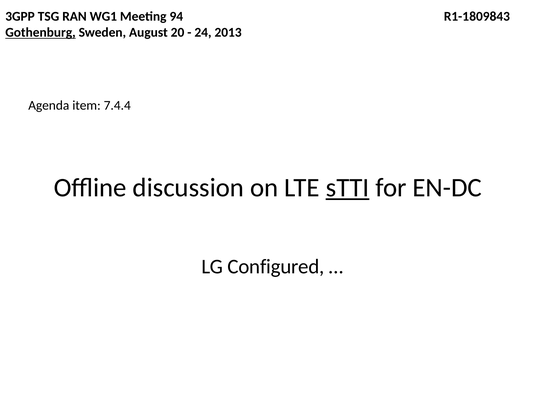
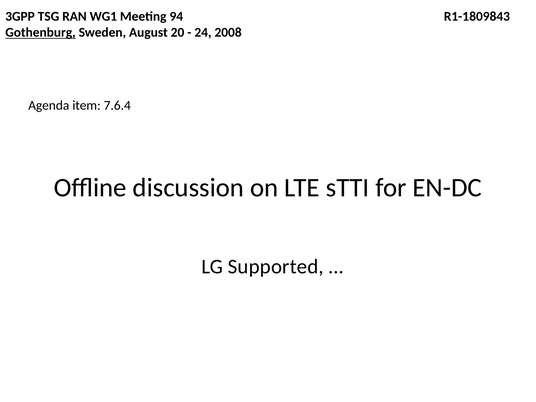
2013: 2013 -> 2008 (228, 33)
7.4.4: 7.4.4 -> 7.6.4 (117, 105)
sTTI underline: present -> none (348, 188)
Configured: Configured -> Supported (276, 267)
